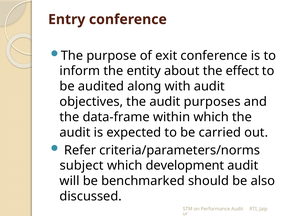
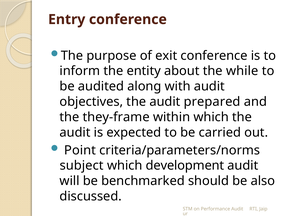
effect: effect -> while (242, 71)
purposes: purposes -> prepared (212, 102)
data-frame: data-frame -> they-frame (116, 117)
Refer: Refer -> Point (80, 150)
